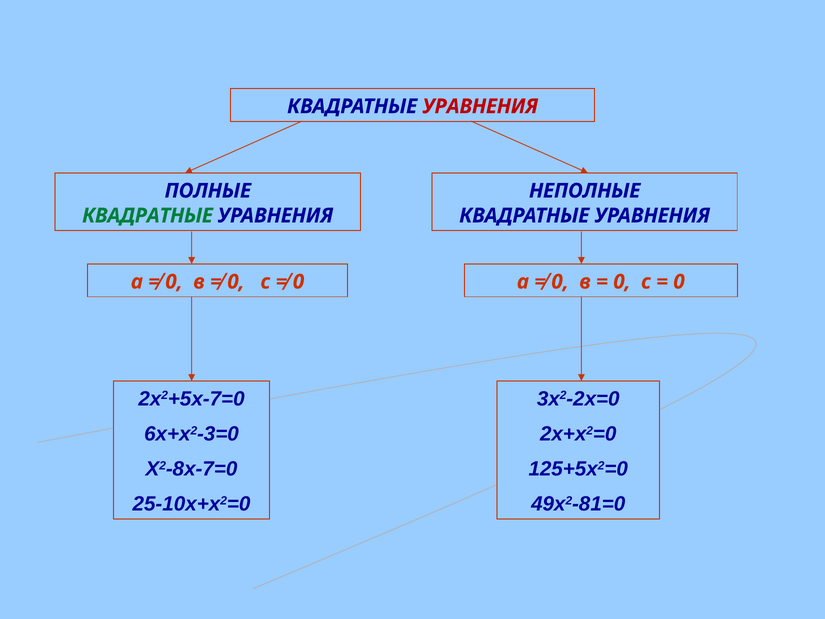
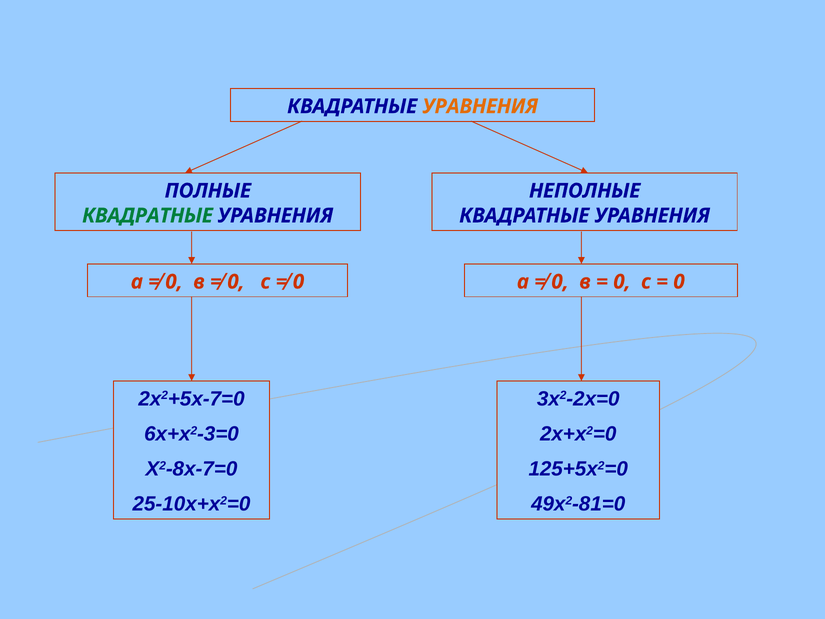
УРАВНЕНИЯ colour: red -> orange (480, 106)
